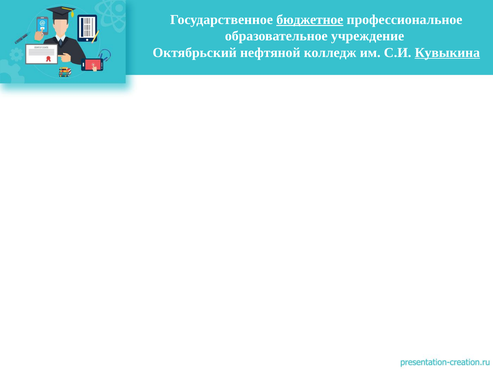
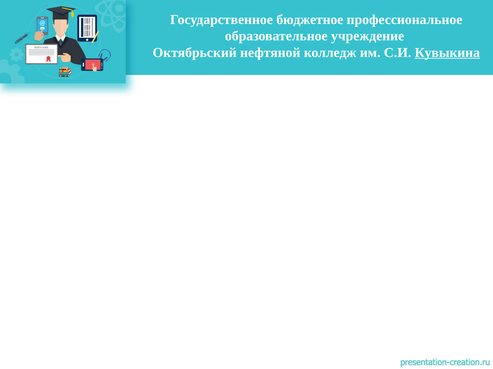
бюджетное underline: present -> none (310, 20)
